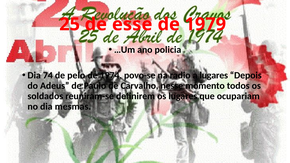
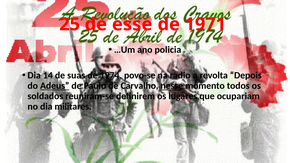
1979: 1979 -> 1971 (205, 24)
74: 74 -> 14 (48, 75)
pelo: pelo -> suas (76, 75)
a lugares: lugares -> revolta (214, 75)
Adeus underline: none -> present (55, 86)
mesmas: mesmas -> militares (73, 107)
